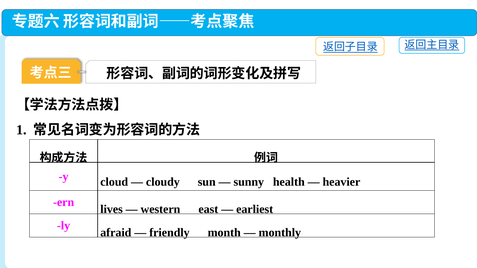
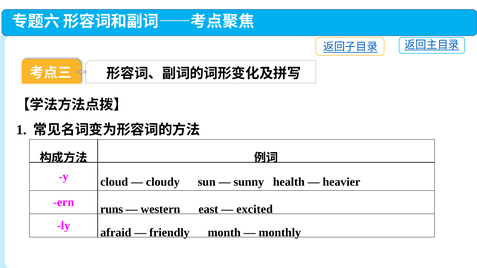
lives: lives -> runs (112, 209)
earliest: earliest -> excited (255, 209)
